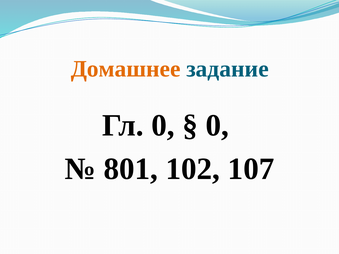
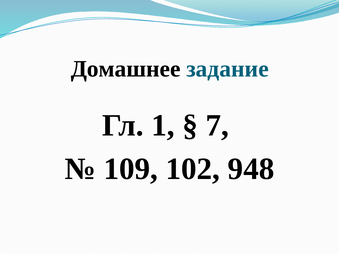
Домашнее colour: orange -> black (126, 69)
Гл 0: 0 -> 1 (163, 126)
0: 0 -> 7 (217, 126)
801: 801 -> 109 (131, 169)
107: 107 -> 948 (251, 169)
